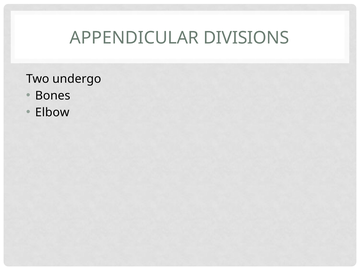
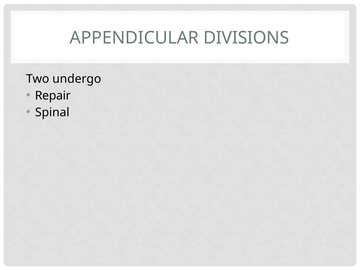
Bones: Bones -> Repair (53, 96)
Elbow: Elbow -> Spinal (52, 112)
